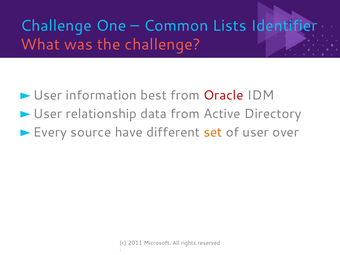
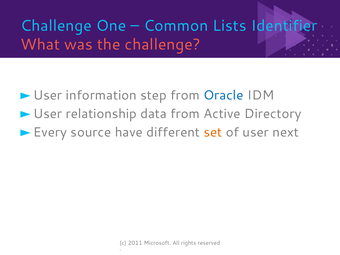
best: best -> step (154, 95)
Oracle colour: red -> blue (223, 95)
over: over -> next (286, 132)
